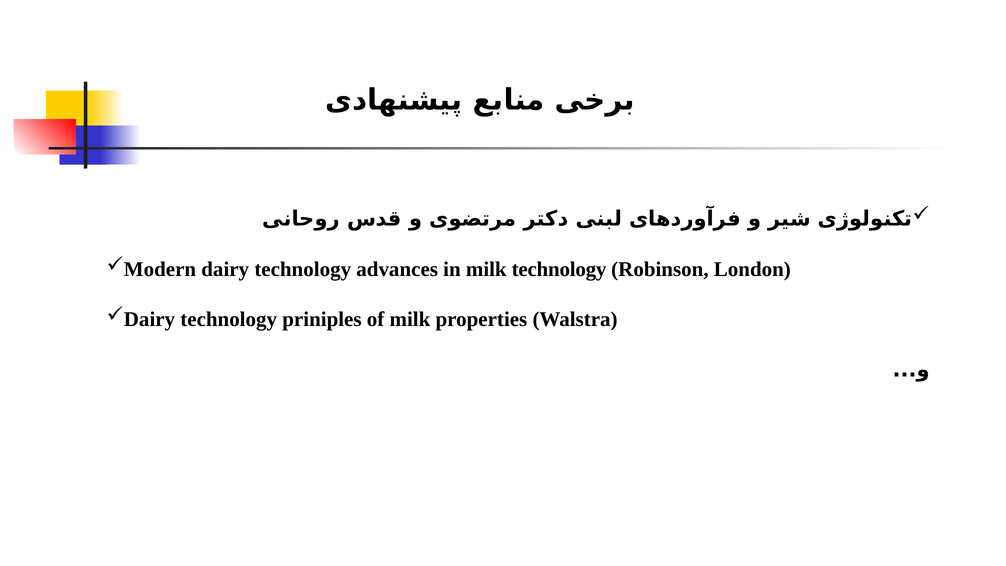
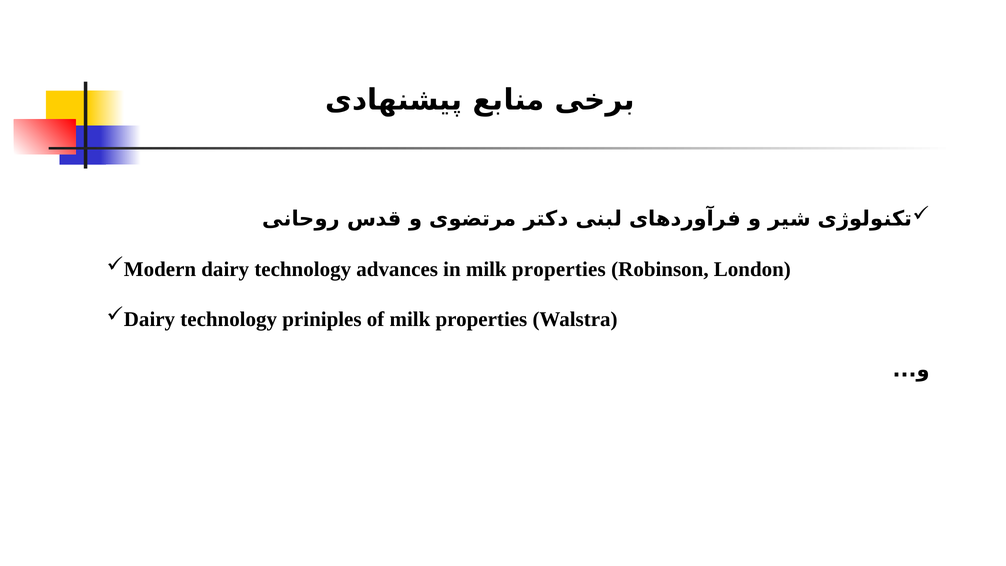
in milk technology: technology -> properties (559, 269)
